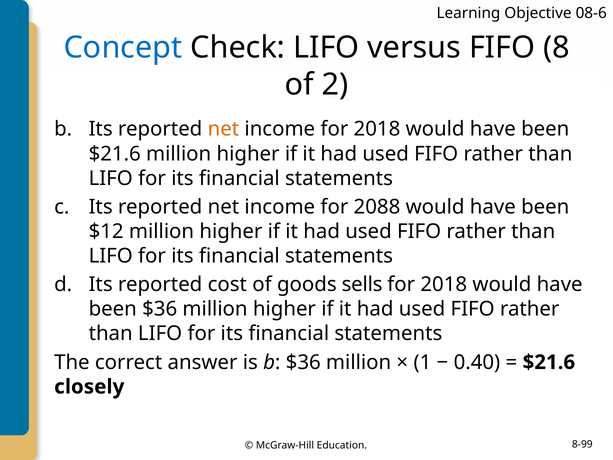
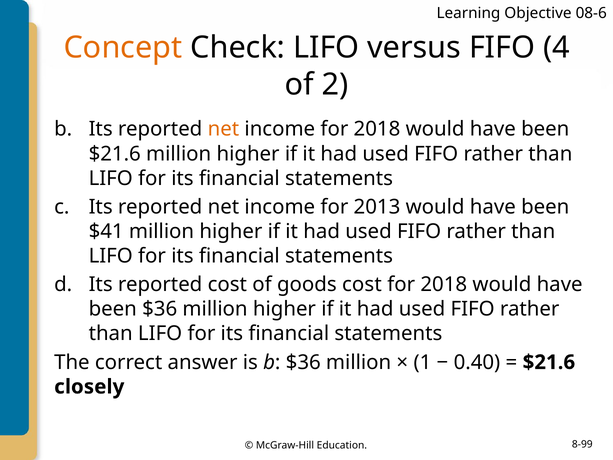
Concept colour: blue -> orange (123, 48)
8: 8 -> 4 (556, 48)
2088: 2088 -> 2013 (377, 207)
$12: $12 -> $41 (106, 231)
goods sells: sells -> cost (362, 284)
